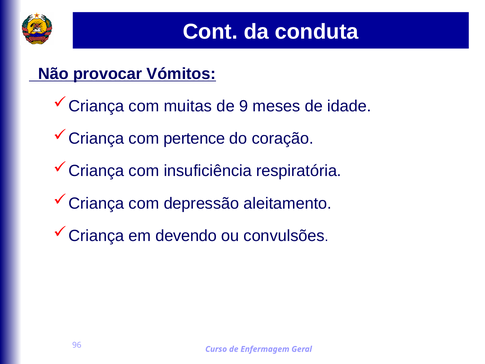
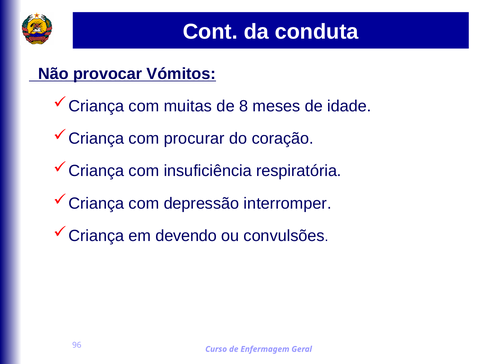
9: 9 -> 8 (244, 106)
pertence: pertence -> procurar (194, 139)
aleitamento: aleitamento -> interromper (288, 203)
